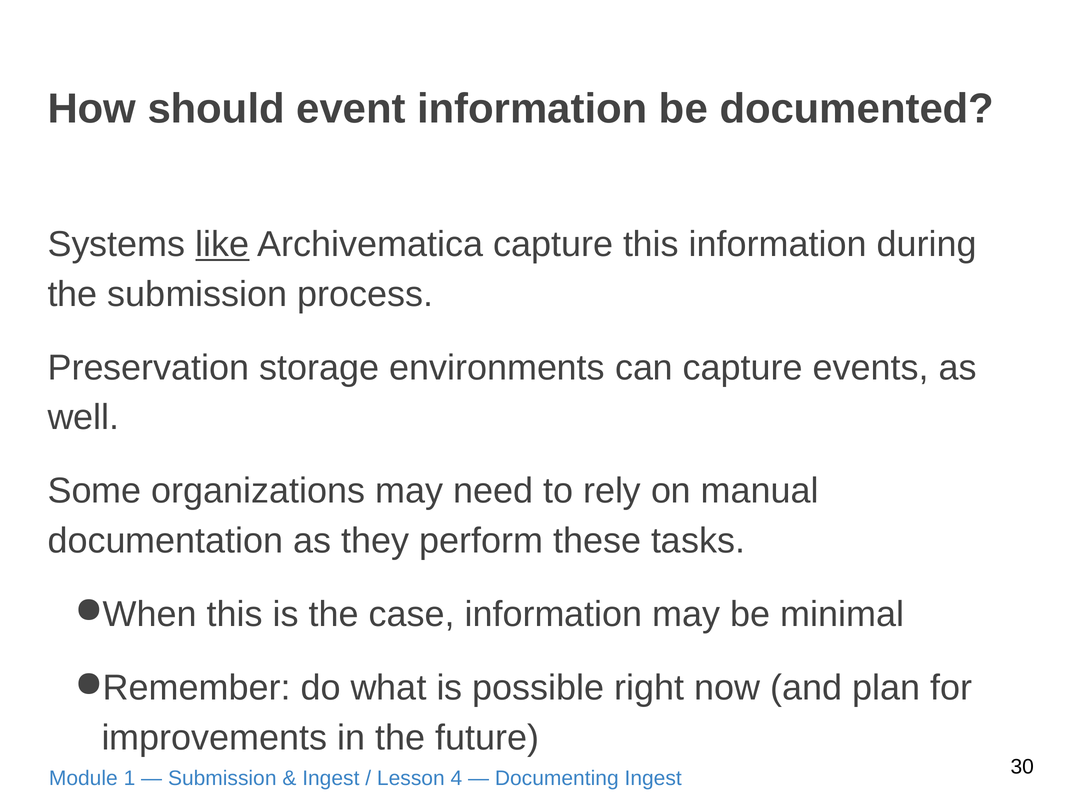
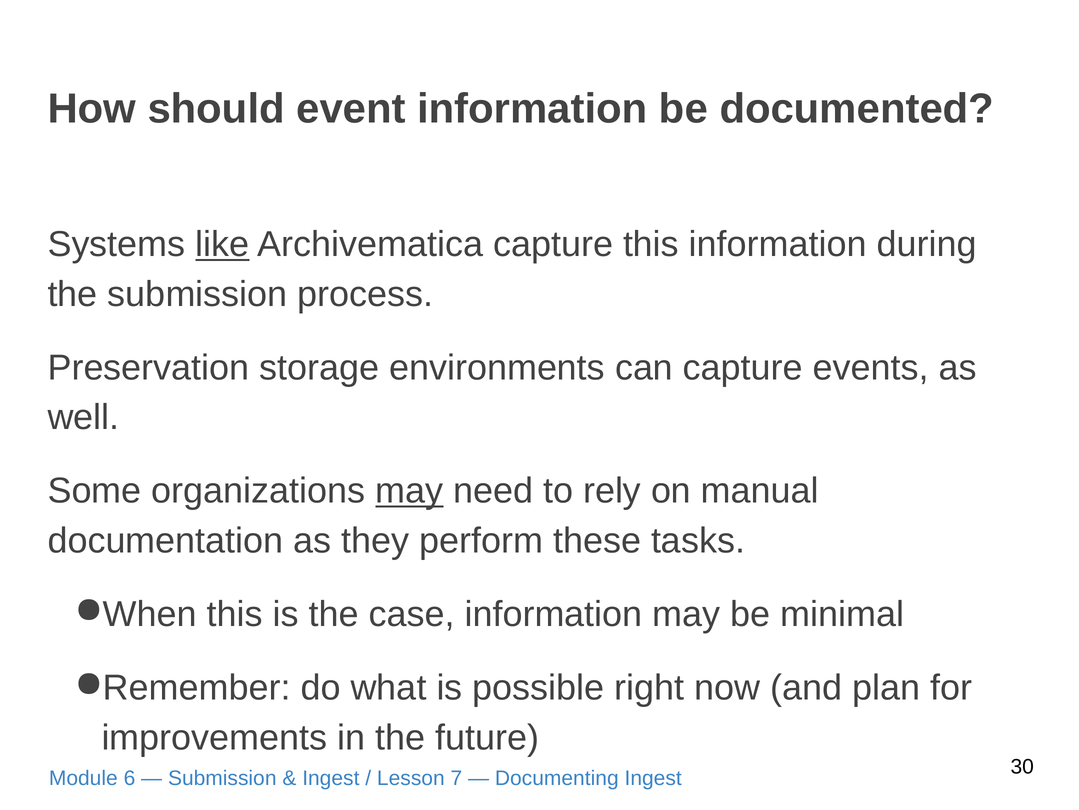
may underline: none -> present (409, 491)
1: 1 -> 6 (129, 778)
4: 4 -> 7 (456, 778)
